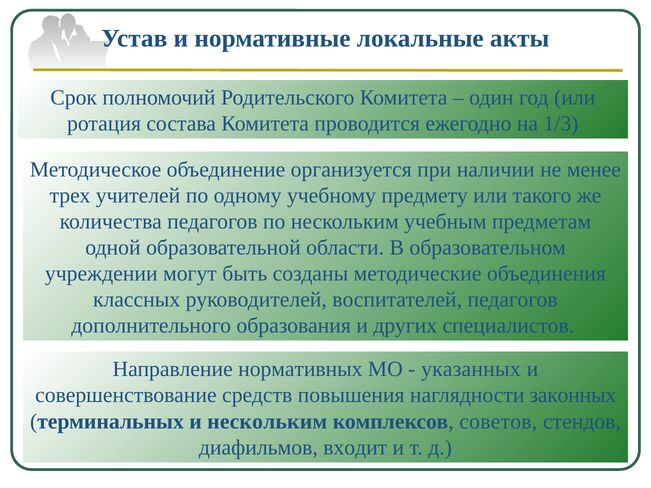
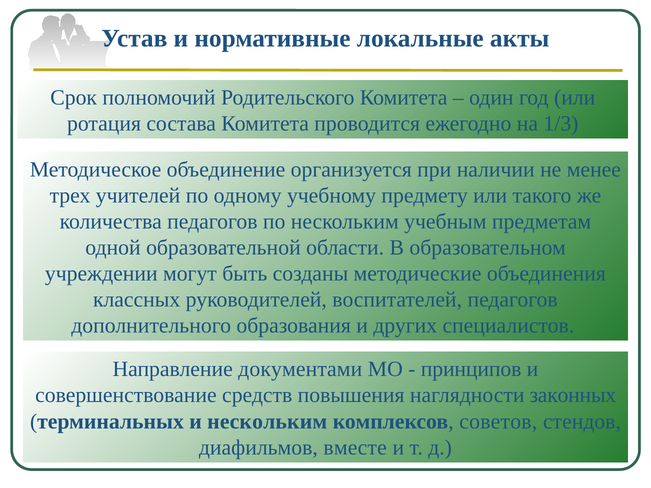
нормативных: нормативных -> документами (300, 369)
указанных: указанных -> принципов (471, 369)
входит: входит -> вместе (355, 448)
